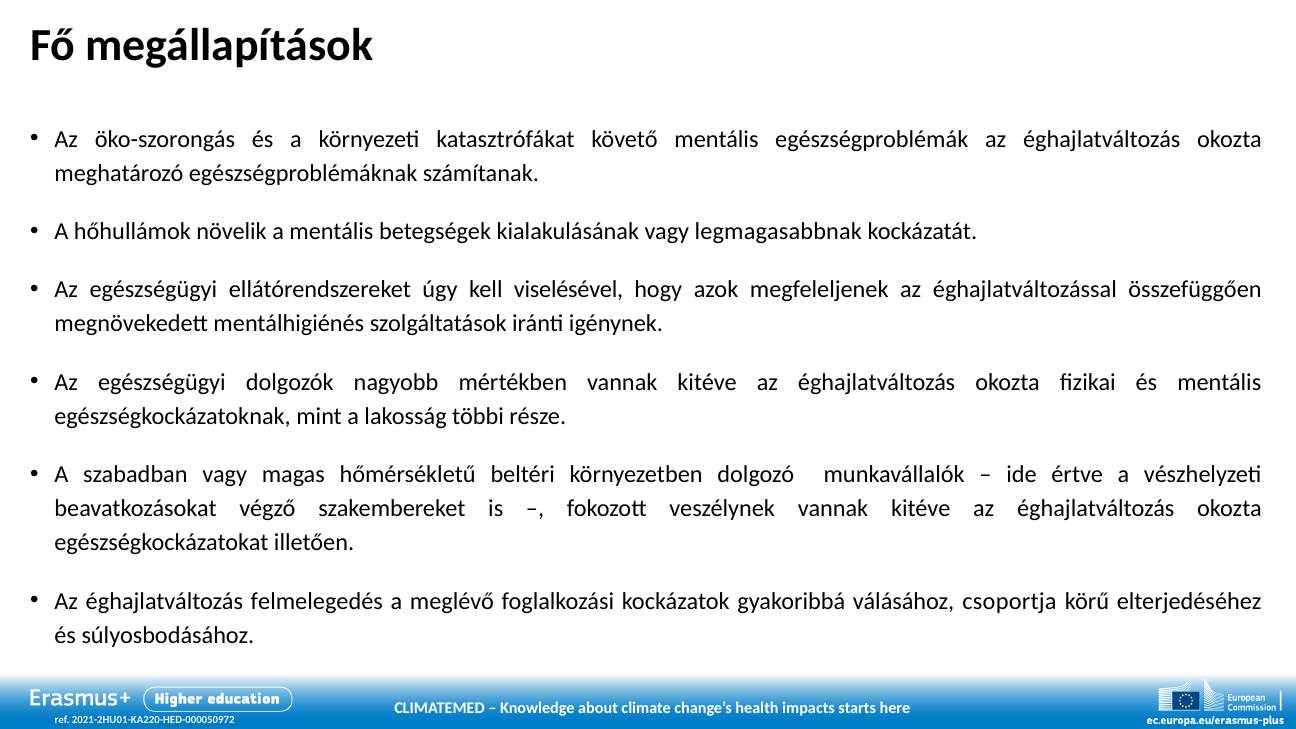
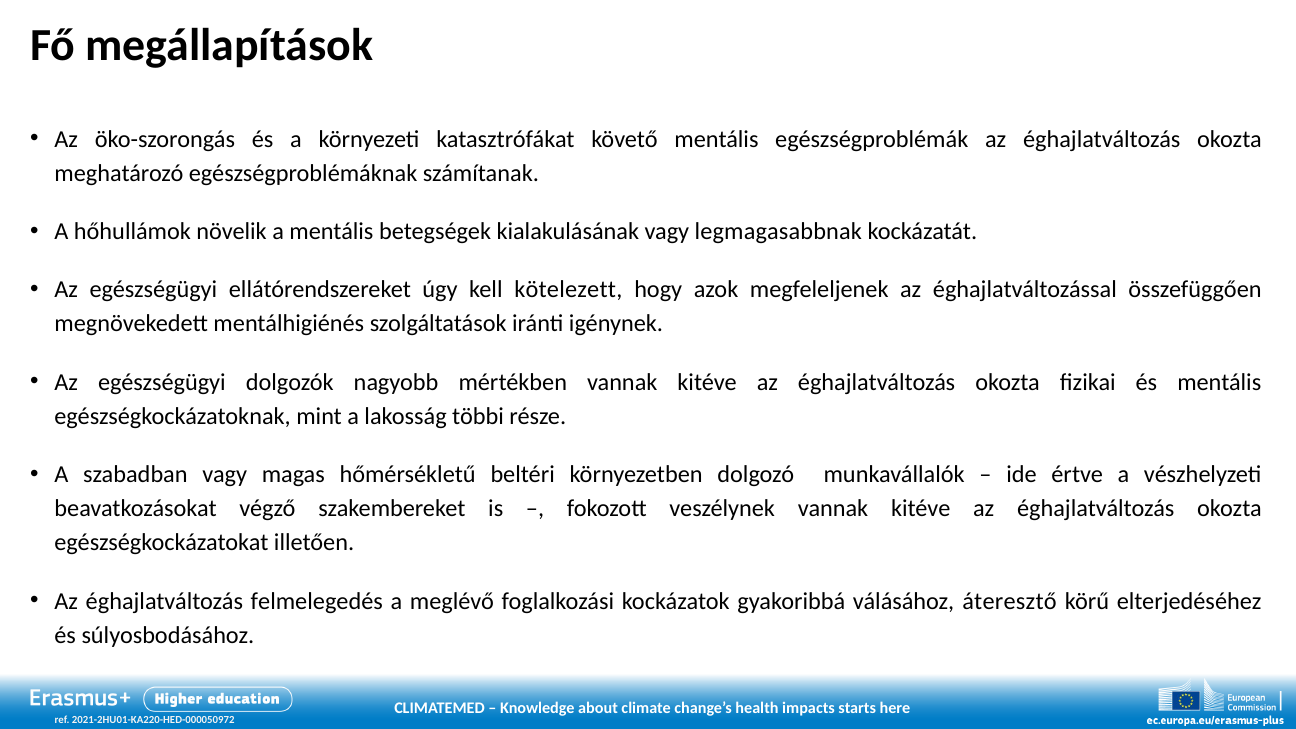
viselésével: viselésével -> kötelezett (568, 290)
csoportja: csoportja -> áteresztő (1010, 601)
